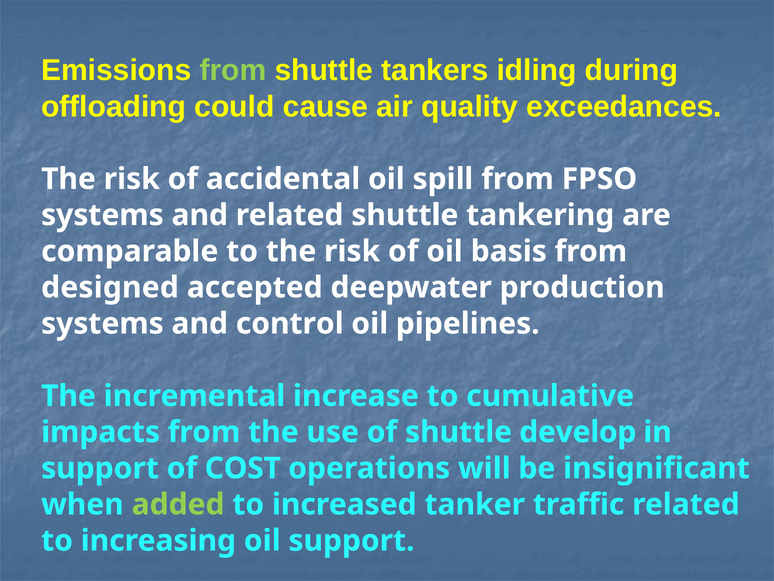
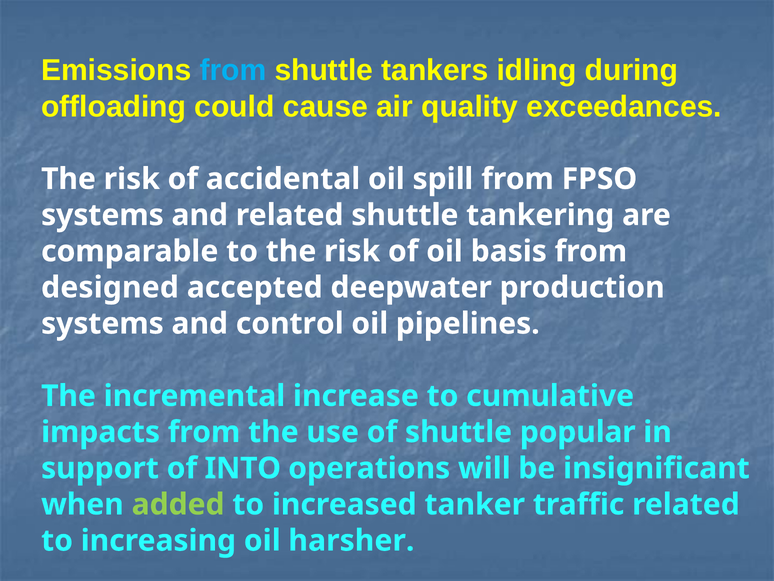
from colour: light green -> light blue (233, 70)
develop: develop -> popular (578, 432)
COST: COST -> INTO (243, 468)
oil support: support -> harsher (351, 540)
